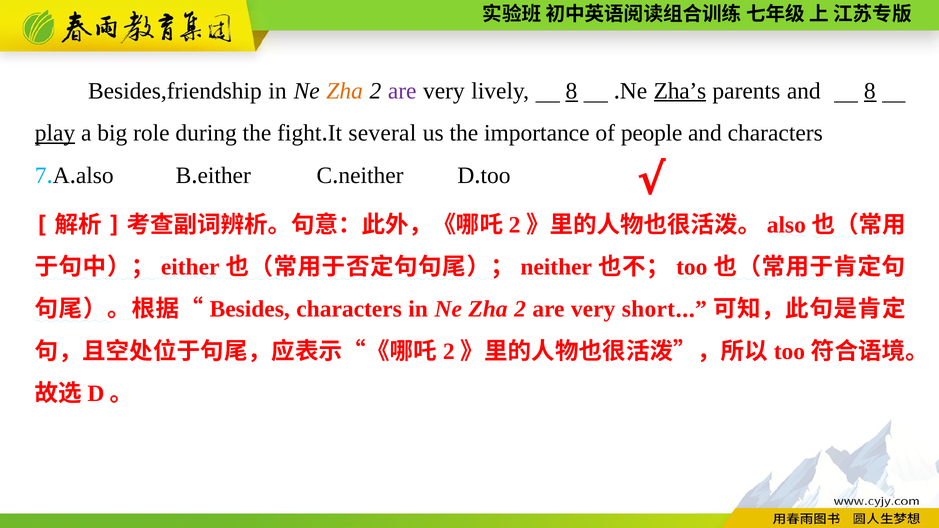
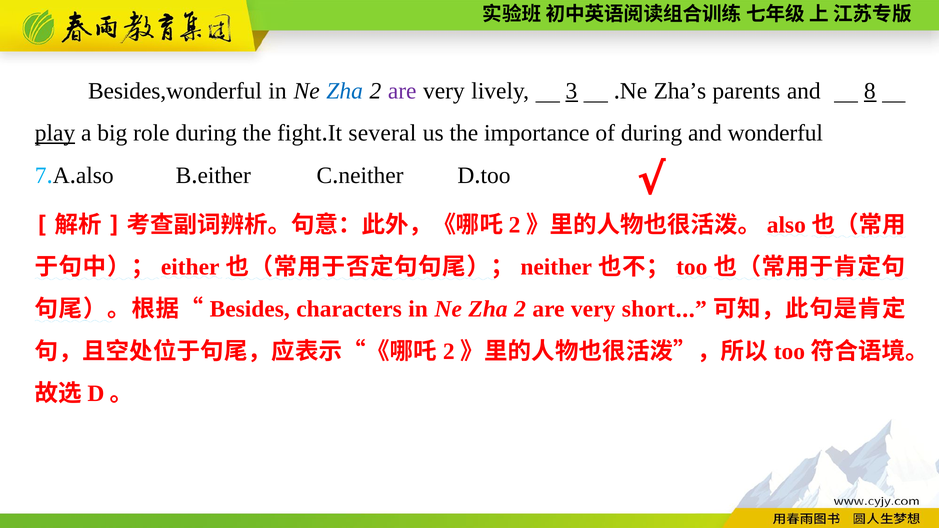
Besides,friendship: Besides,friendship -> Besides,wonderful (175, 91)
Zha colour: orange -> blue (345, 91)
lively 8: 8 -> 3 (571, 91)
Zha’s underline: present -> none (680, 91)
of people: people -> during (652, 133)
and characters: characters -> wonderful (775, 133)
